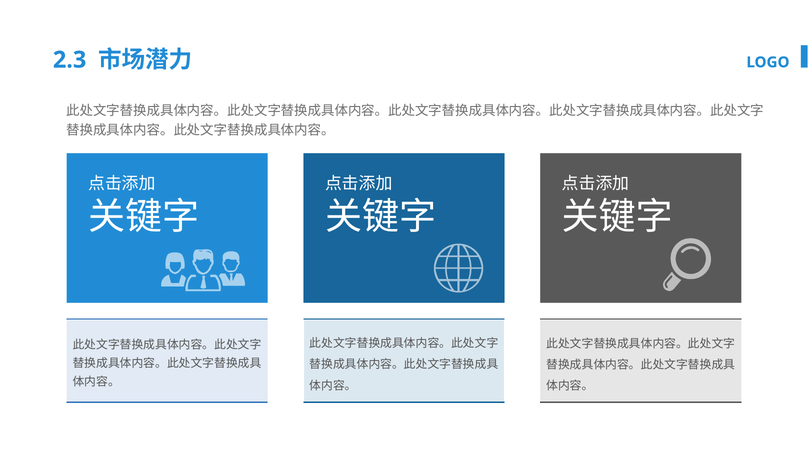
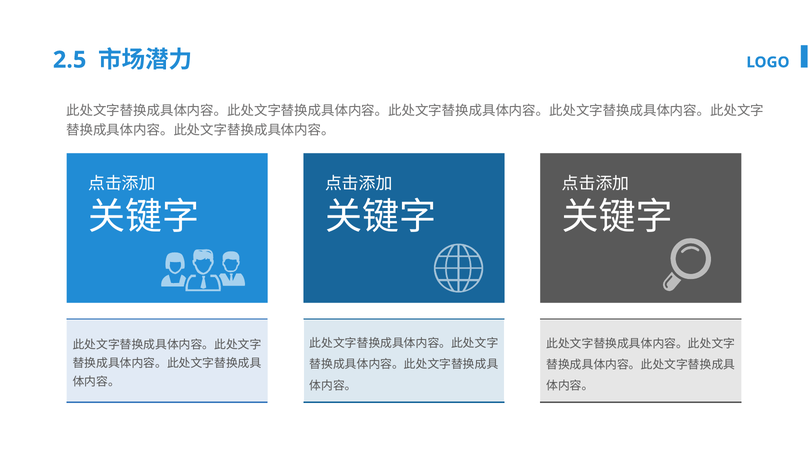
2.3: 2.3 -> 2.5 (70, 60)
